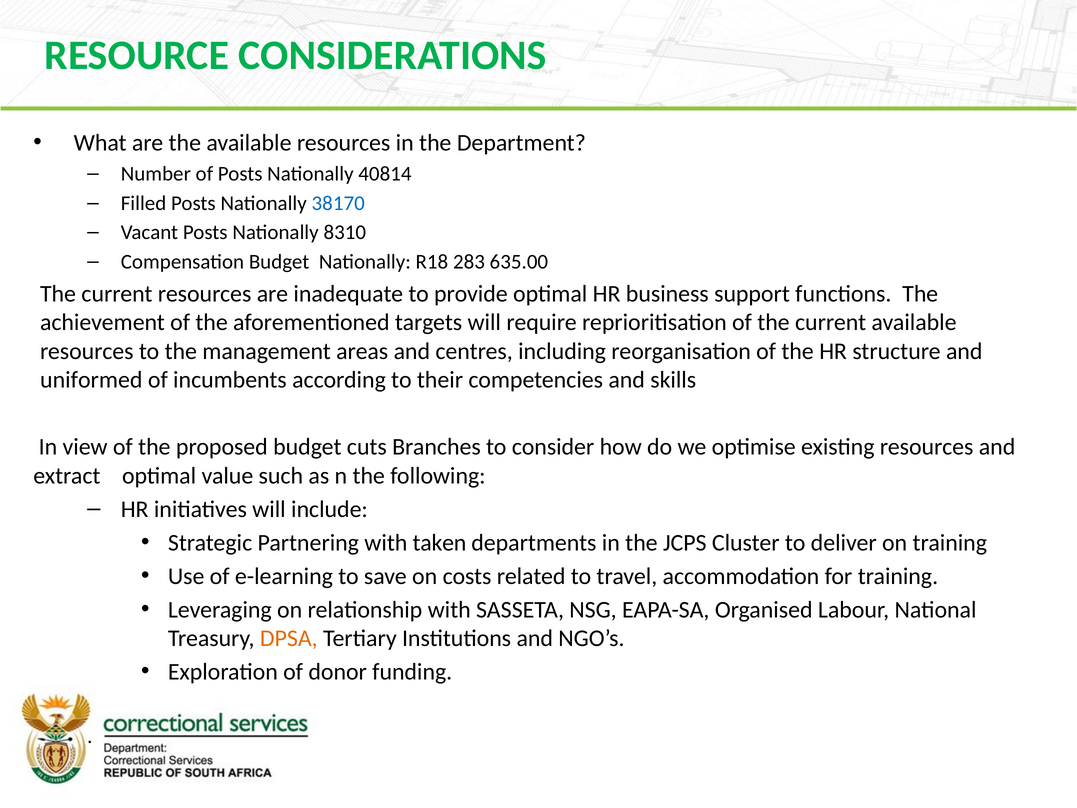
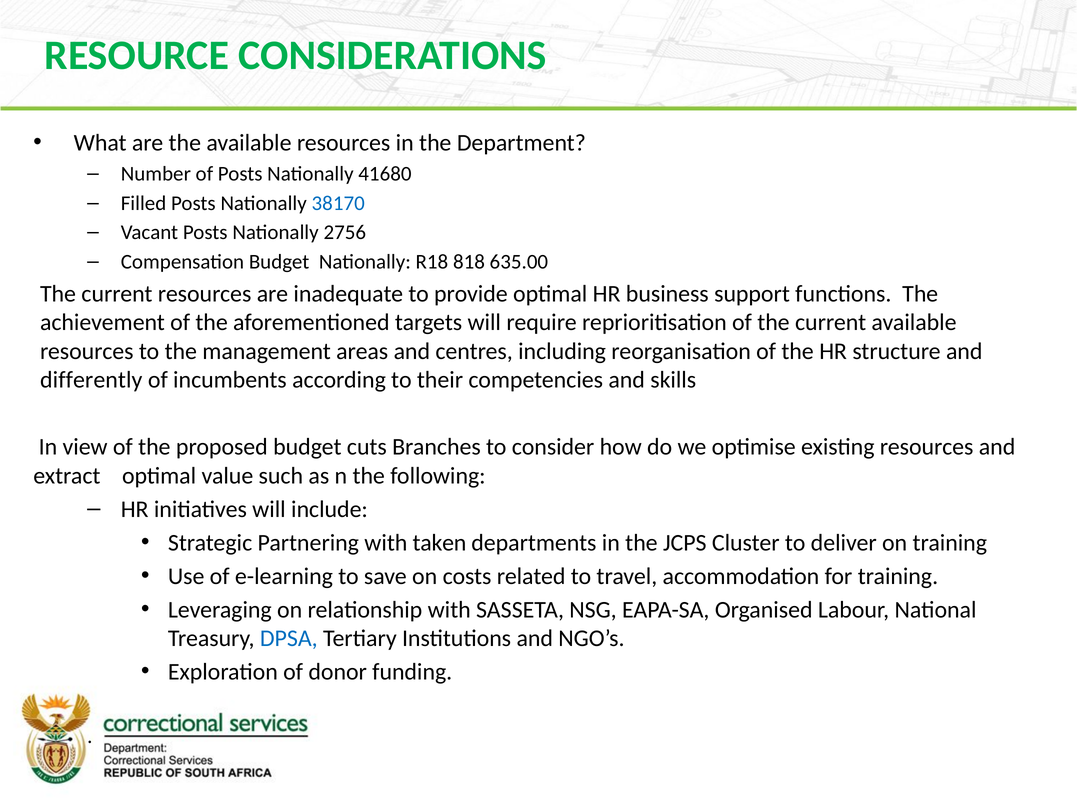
40814: 40814 -> 41680 (385, 174)
8310: 8310 -> 2756 (345, 232)
283: 283 -> 818 (469, 262)
uniformed: uniformed -> differently (91, 380)
DPSA colour: orange -> blue (289, 638)
